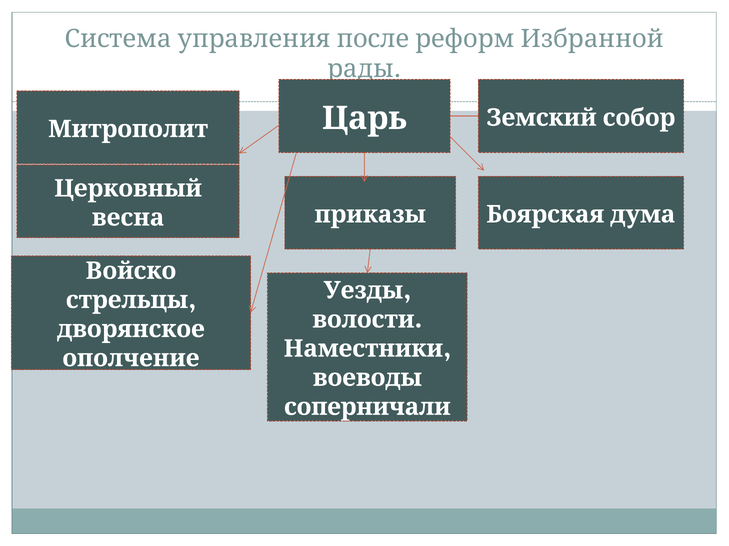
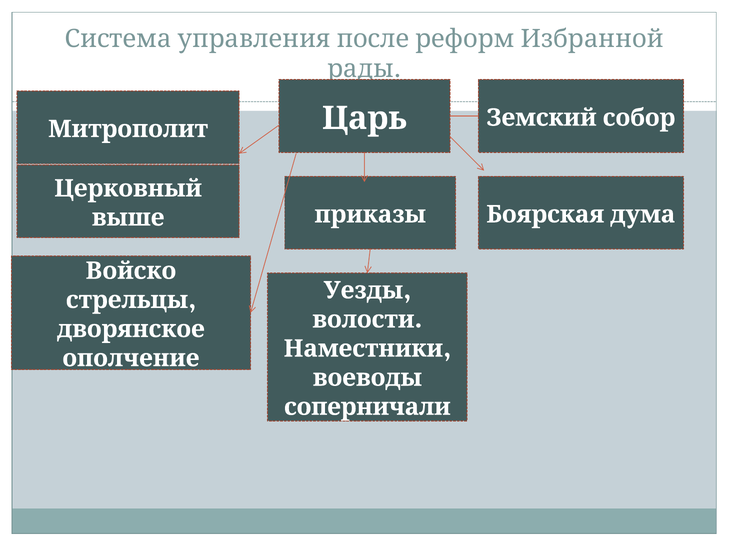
весна: весна -> выше (128, 218)
